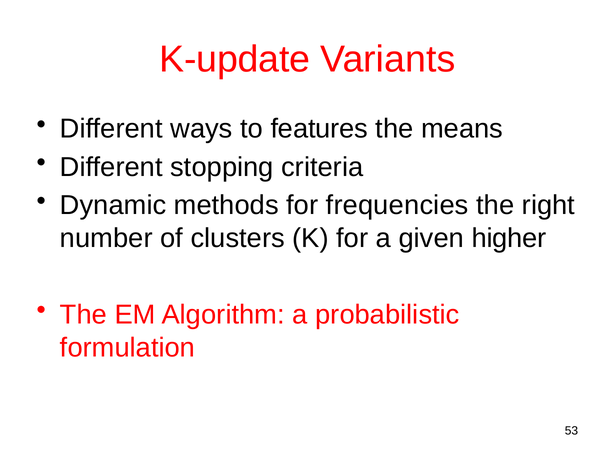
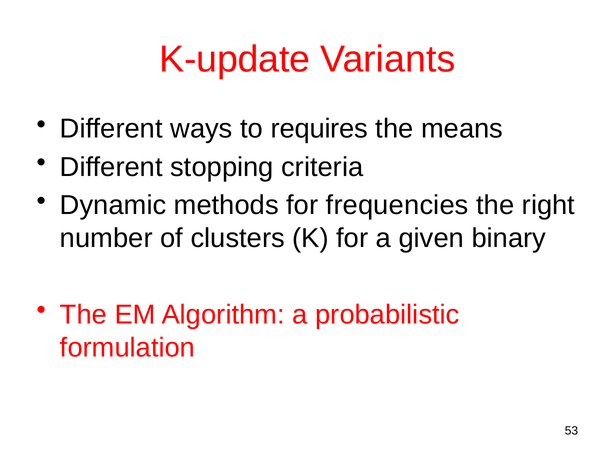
features: features -> requires (319, 129)
higher: higher -> binary (509, 238)
